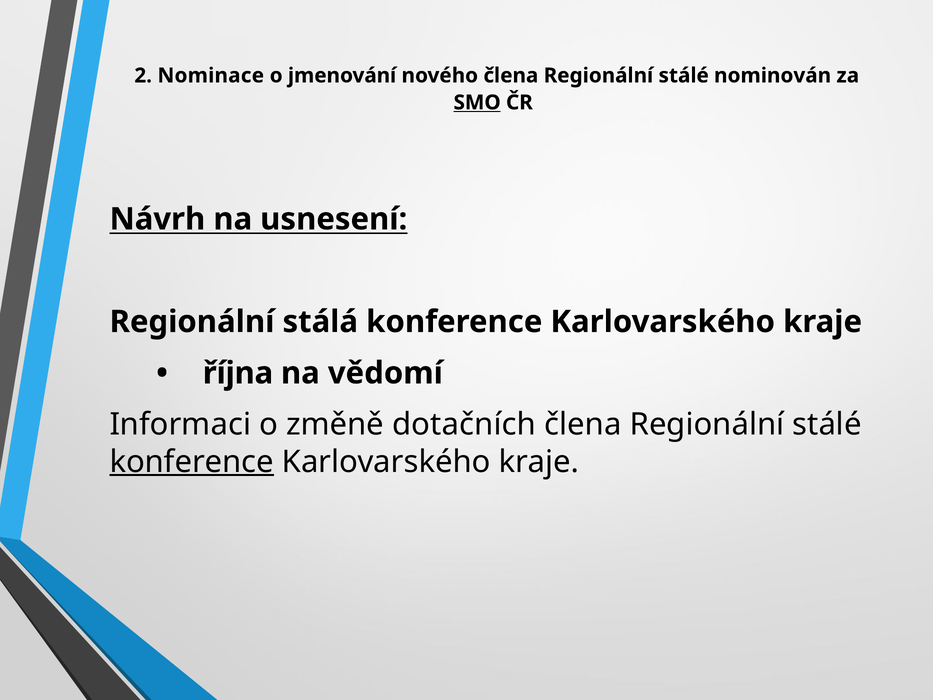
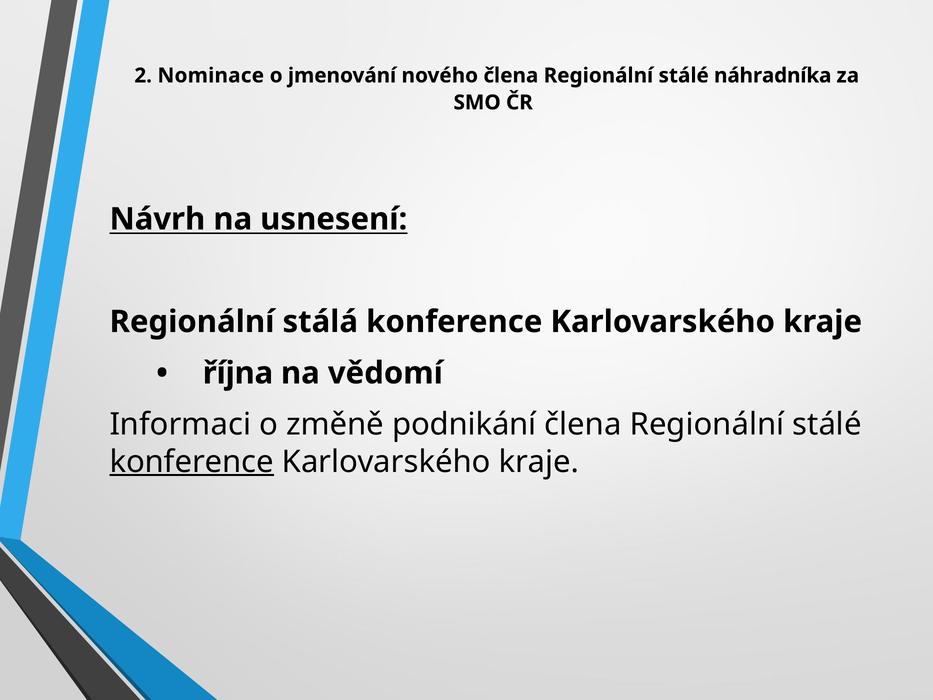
nominován: nominován -> náhradníka (773, 76)
SMO underline: present -> none (477, 102)
dotačních: dotačních -> podnikání (464, 424)
